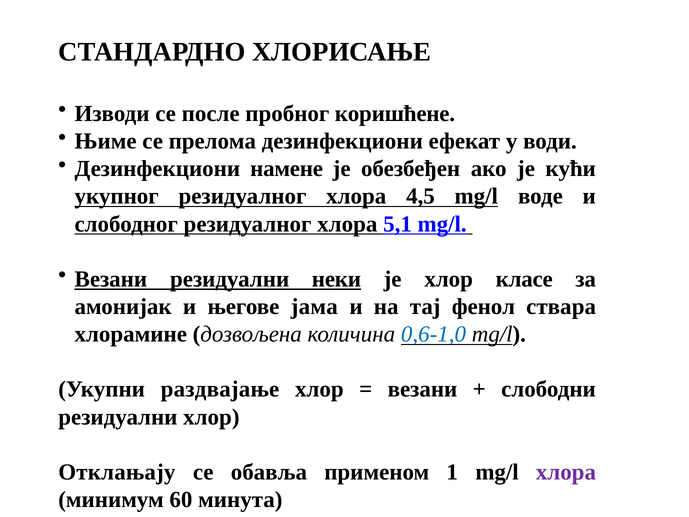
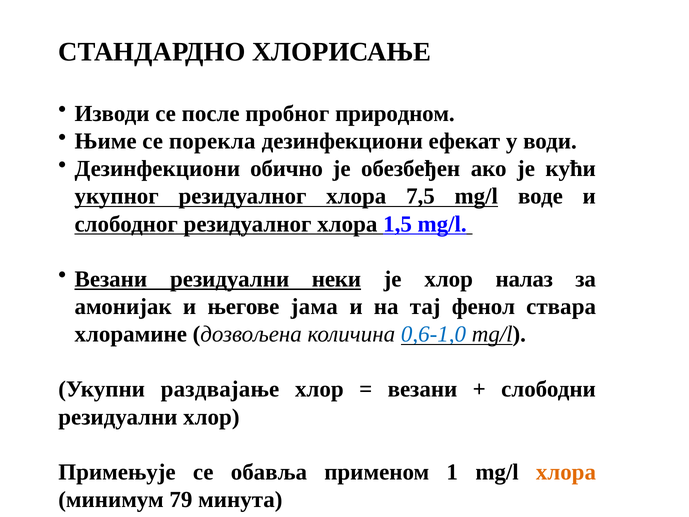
коришћене: коришћене -> природном (395, 114)
прелома: прелома -> порекла (212, 141)
намене: намене -> обично (287, 169)
4,5: 4,5 -> 7,5 (420, 196)
5,1: 5,1 -> 1,5 (398, 224)
класе: класе -> налаз (524, 279)
Отклањају: Отклањају -> Примењује (117, 472)
хлора colour: purple -> orange (566, 472)
60: 60 -> 79 (181, 499)
